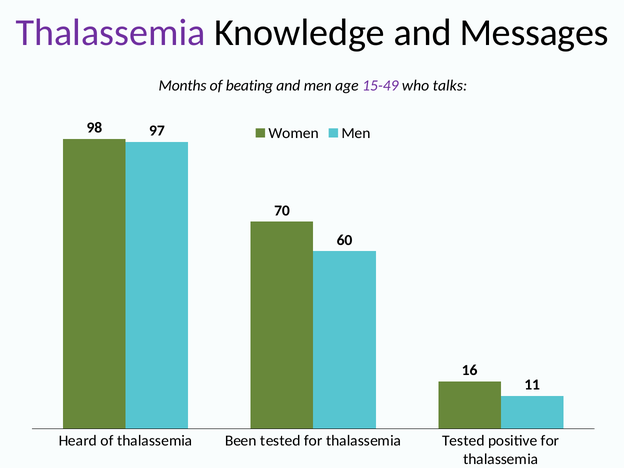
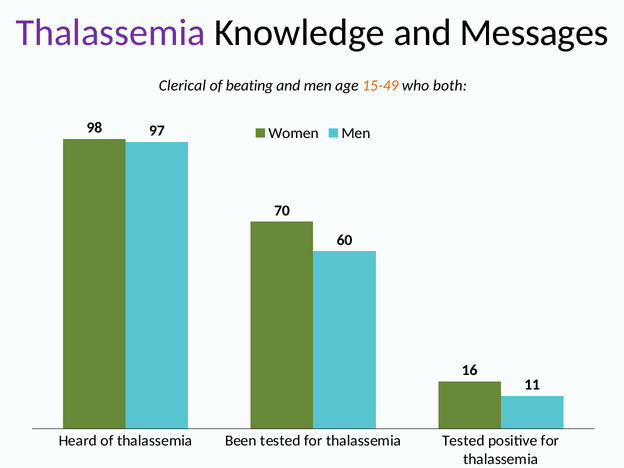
Months: Months -> Clerical (182, 86)
15-49 colour: purple -> orange (380, 86)
talks: talks -> both (450, 86)
